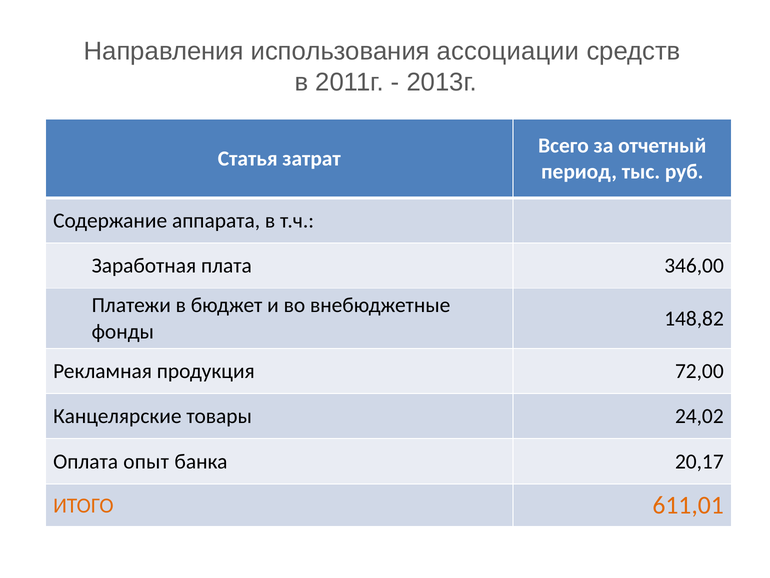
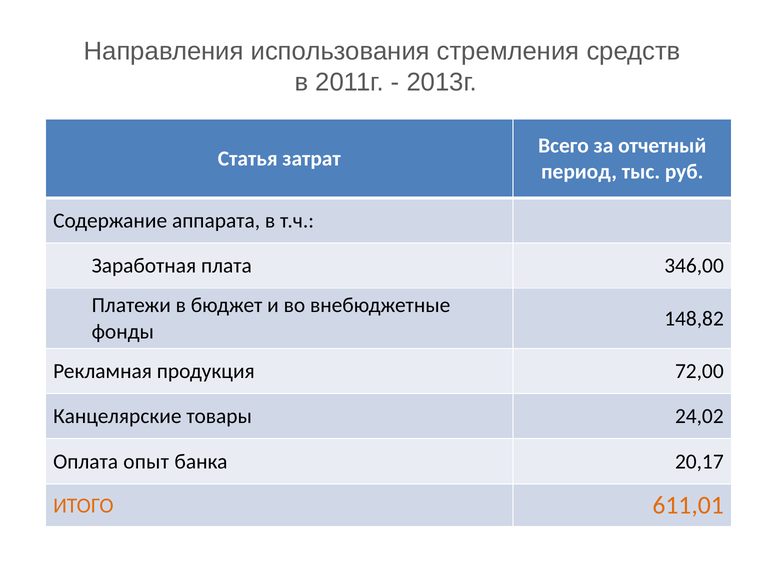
ассоциации: ассоциации -> стремления (508, 51)
